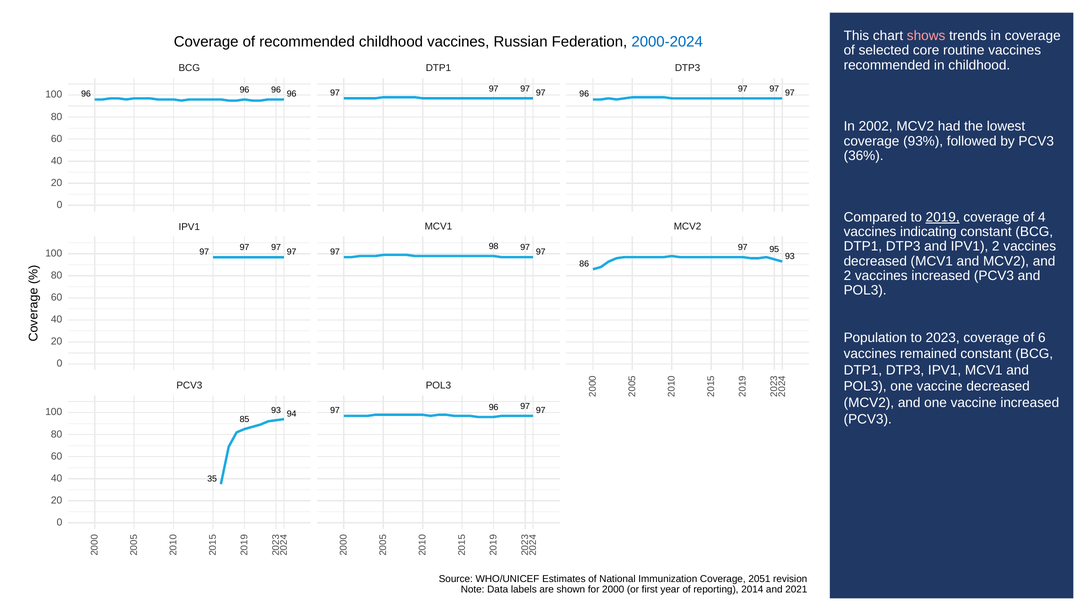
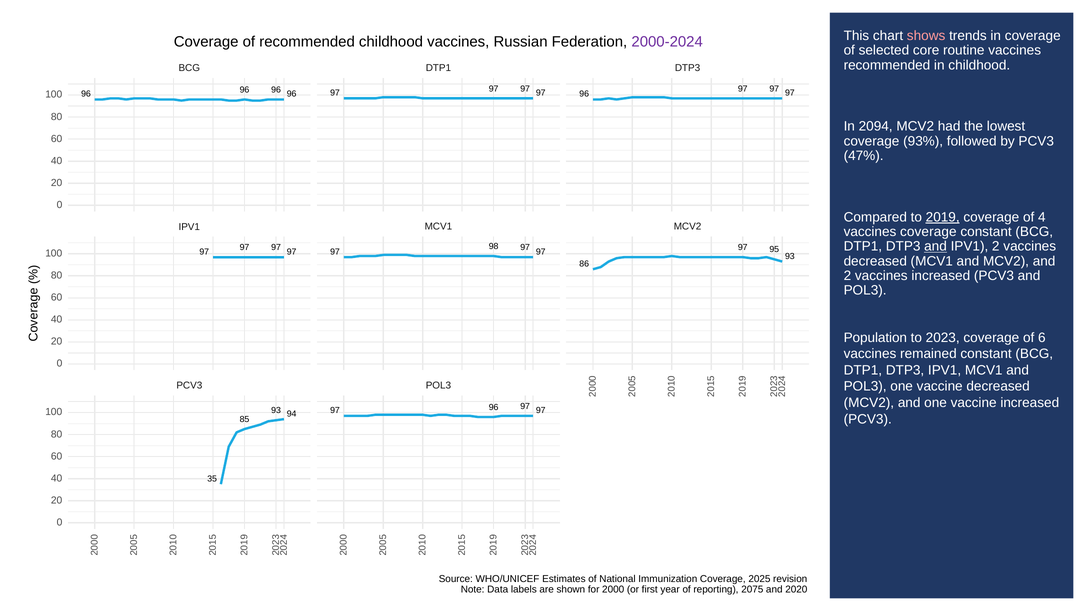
2000-2024 colour: blue -> purple (667, 42)
2002: 2002 -> 2094 (876, 127)
36%: 36% -> 47% (864, 156)
vaccines indicating: indicating -> coverage (928, 232)
and underline: none -> present (936, 247)
2051: 2051 -> 2025 (759, 579)
2014: 2014 -> 2075 (752, 590)
2021: 2021 -> 2020 (796, 590)
